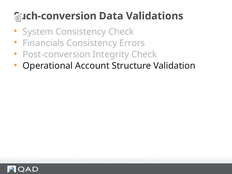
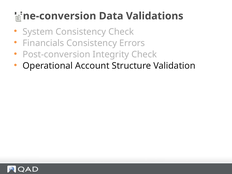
Such-conversion: Such-conversion -> Line-conversion (55, 16)
